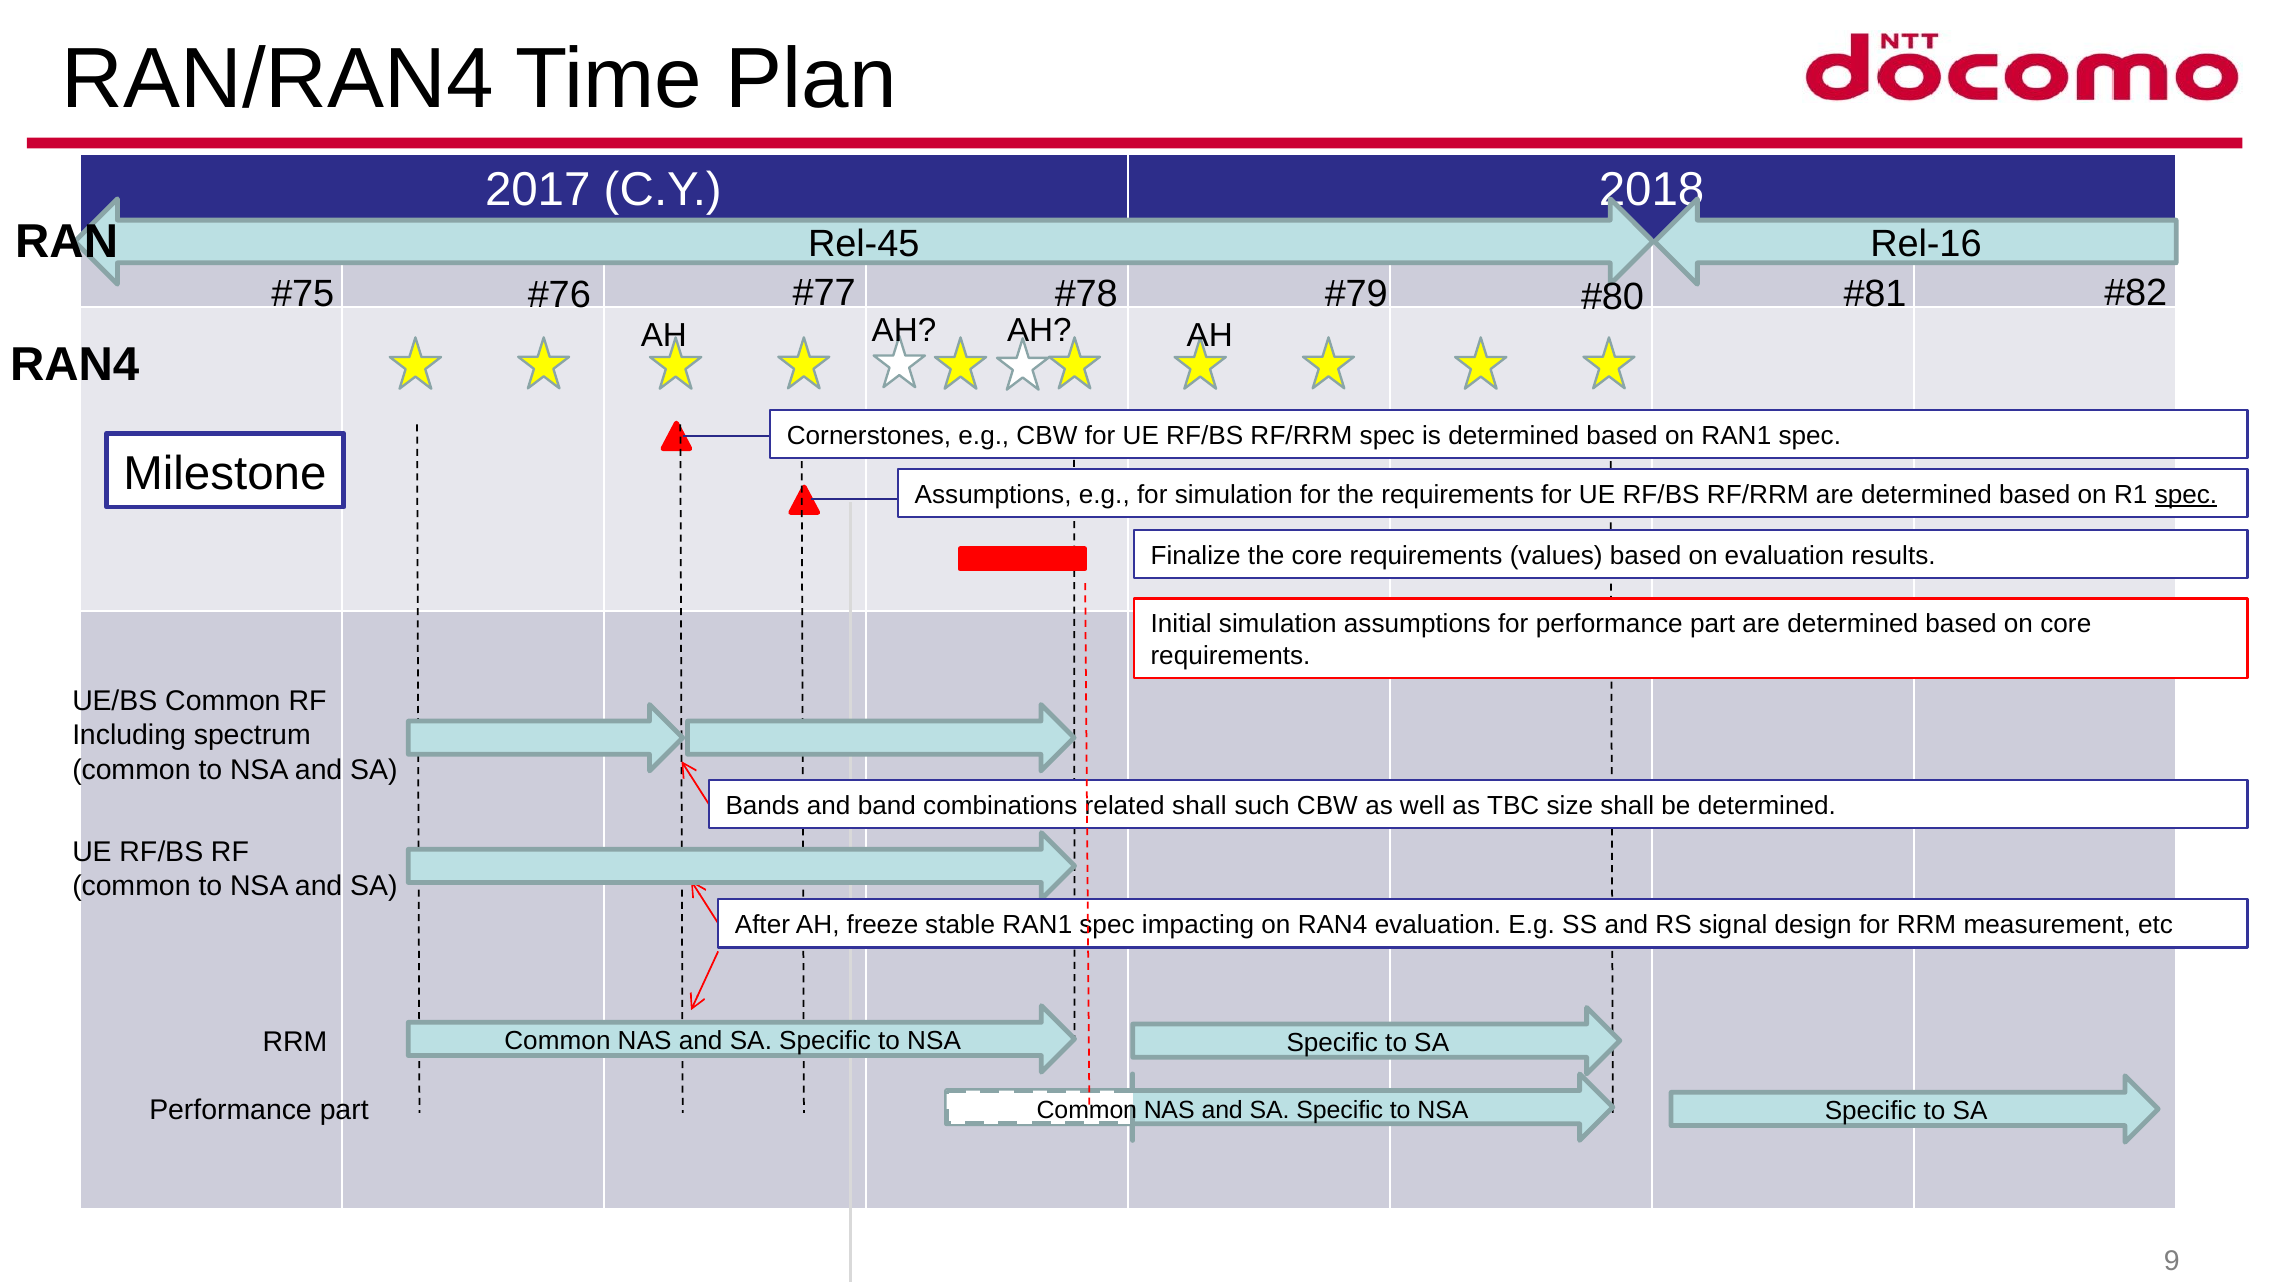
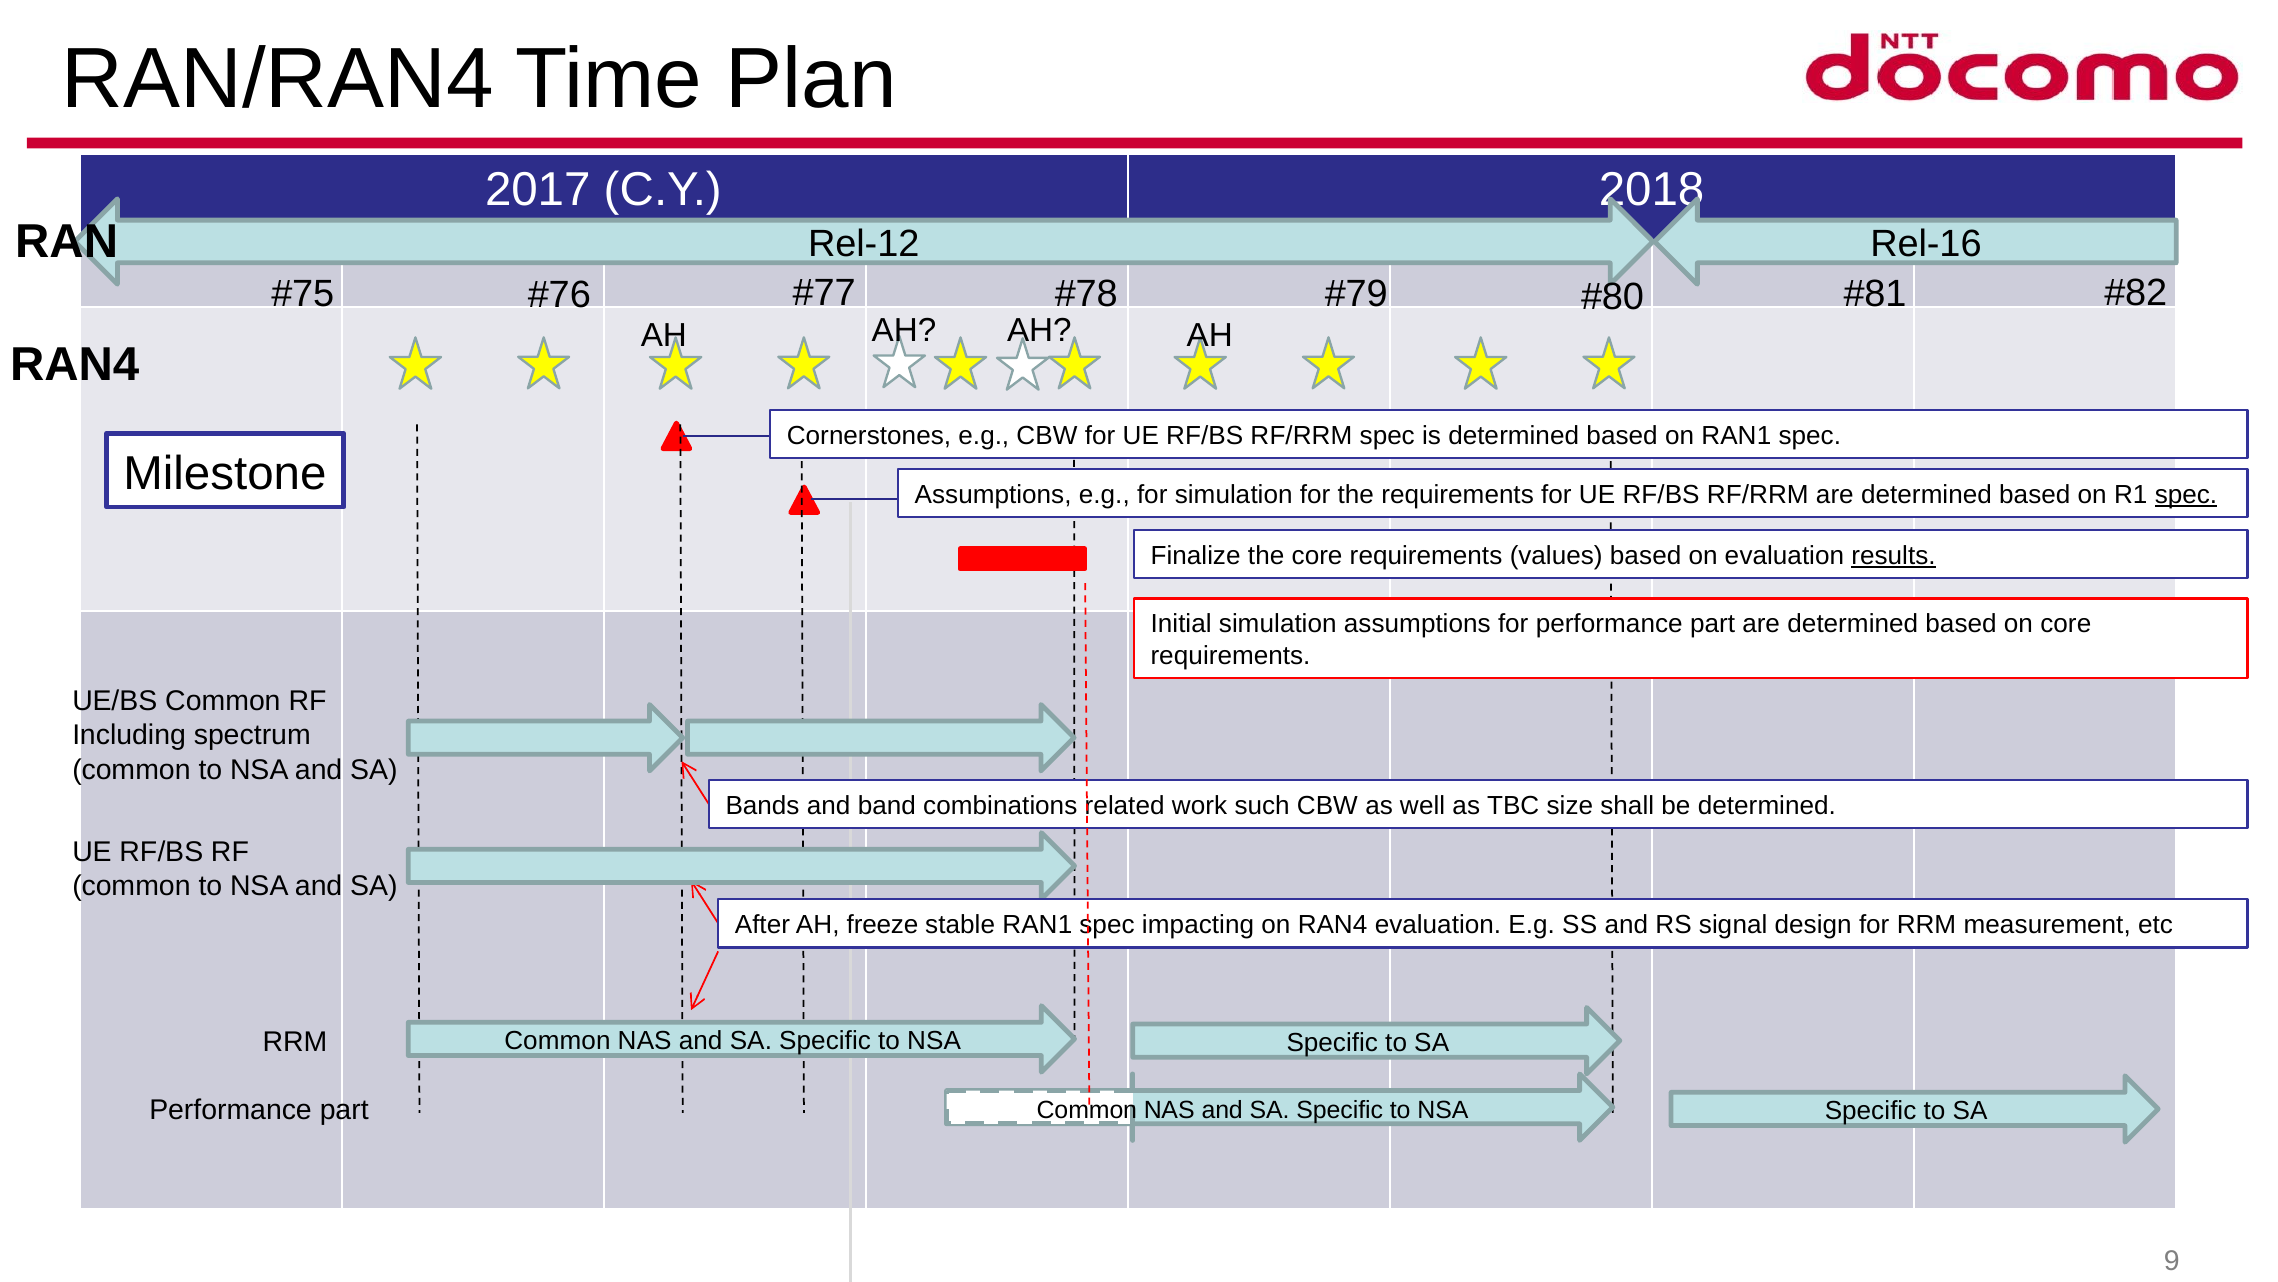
Rel-45: Rel-45 -> Rel-12 (864, 244)
results underline: none -> present (1893, 555)
related shall: shall -> work (1200, 805)
